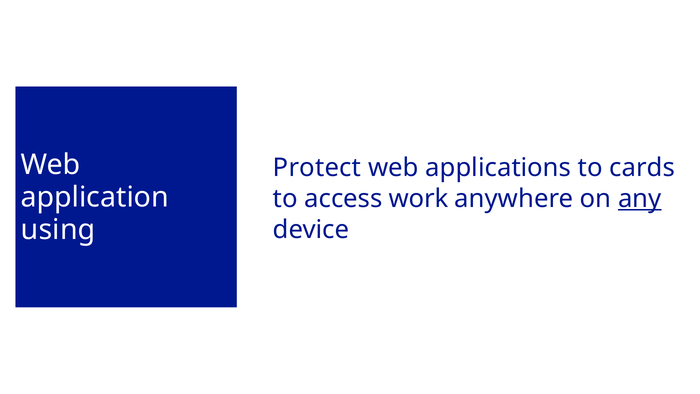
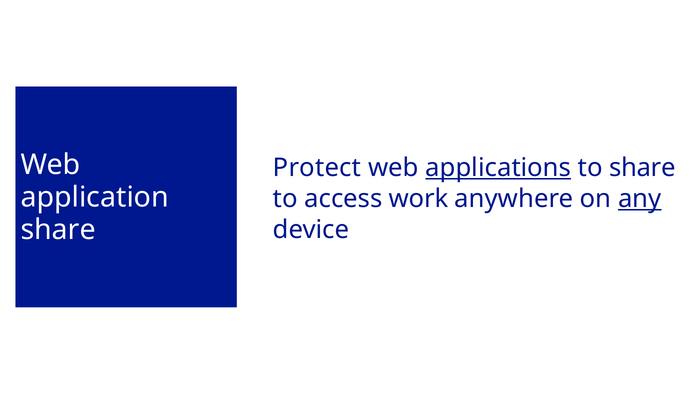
applications underline: none -> present (498, 168)
to cards: cards -> share (642, 168)
using: using -> share (58, 230)
